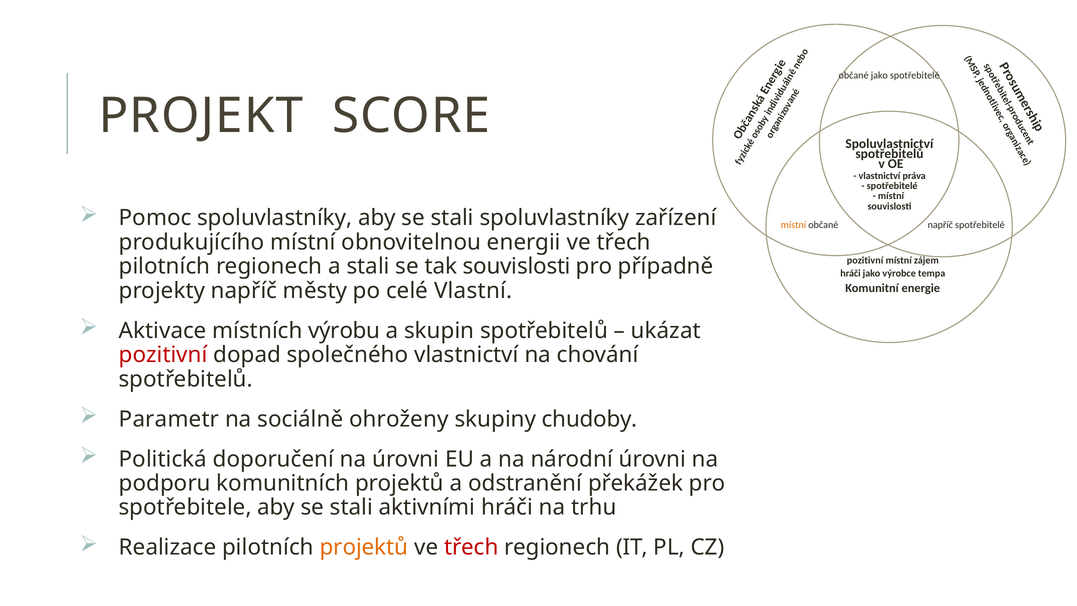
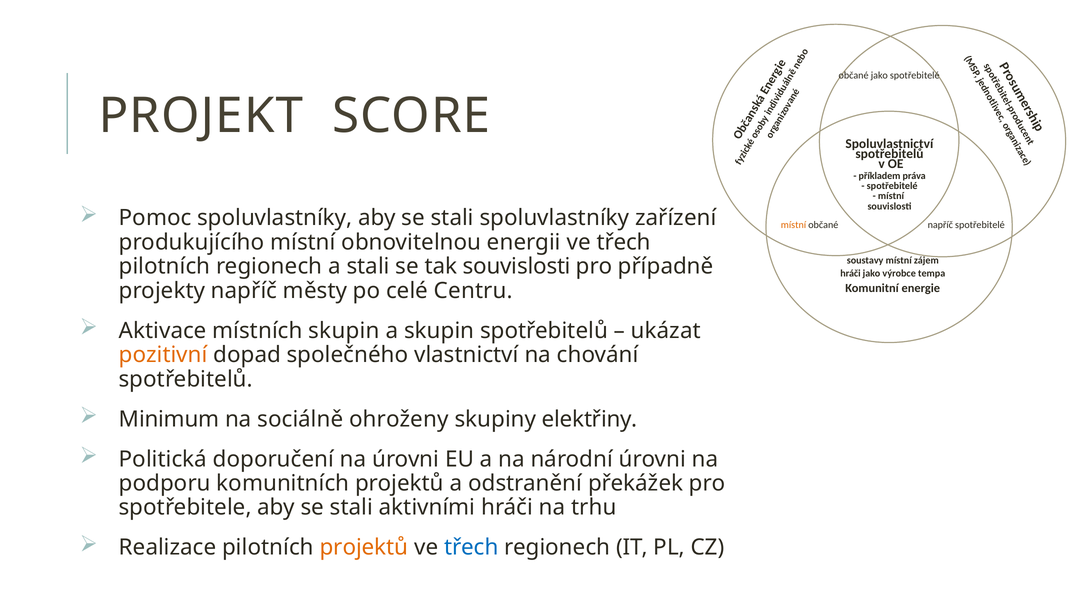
vlastnictví: vlastnictví -> příkladem (879, 176)
pozitivní: pozitivní -> soustavy (865, 261)
Vlastní: Vlastní -> Centru (473, 291)
místních výrobu: výrobu -> skupin (344, 331)
pozitivní colour: red -> orange (163, 355)
Parametr: Parametr -> Minimum (169, 419)
chudoby: chudoby -> elektřiny (590, 419)
třech colour: red -> blue (471, 547)
